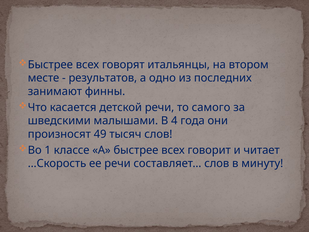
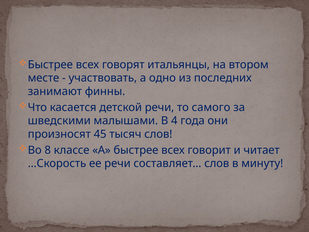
результатов: результатов -> участвовать (103, 78)
49: 49 -> 45 (100, 134)
1: 1 -> 8 (48, 150)
